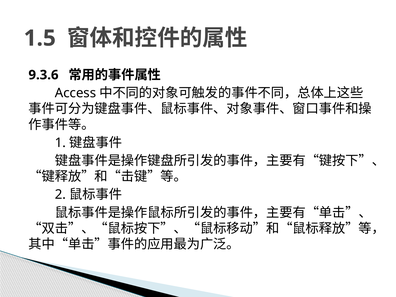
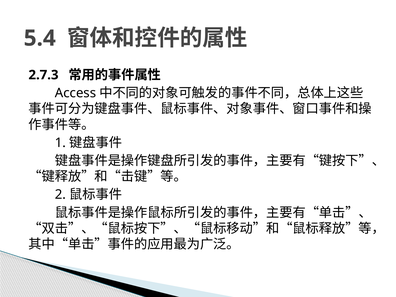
1.5: 1.5 -> 5.4 (40, 38)
9.3.6: 9.3.6 -> 2.7.3 (43, 75)
